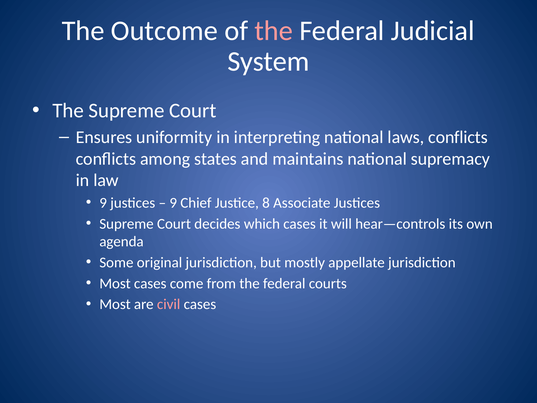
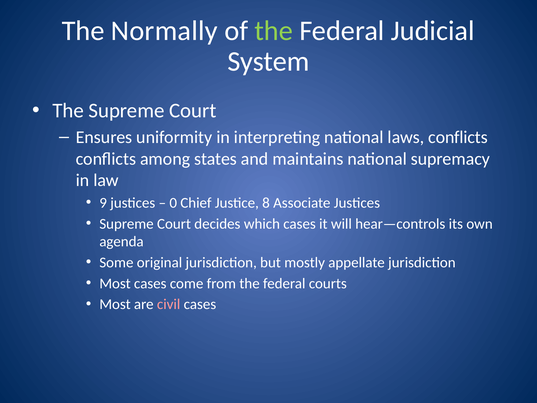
Outcome: Outcome -> Normally (164, 31)
the colour: pink -> light green (274, 31)
9: 9 -> 0 (173, 203)
